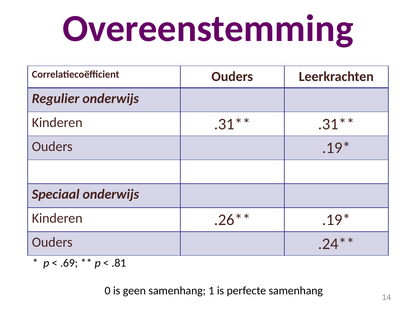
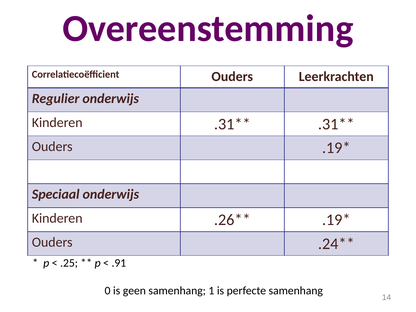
.69: .69 -> .25 (69, 263)
.81: .81 -> .91 (119, 263)
